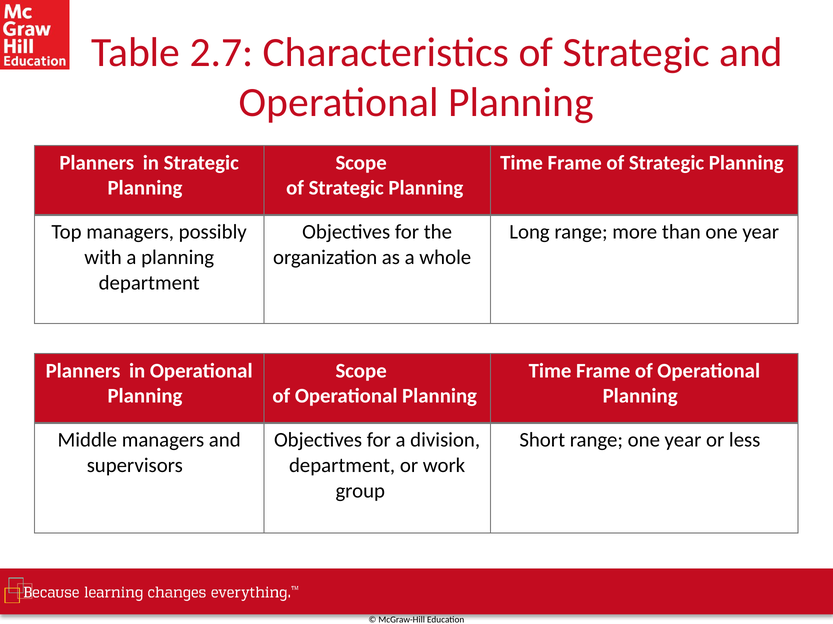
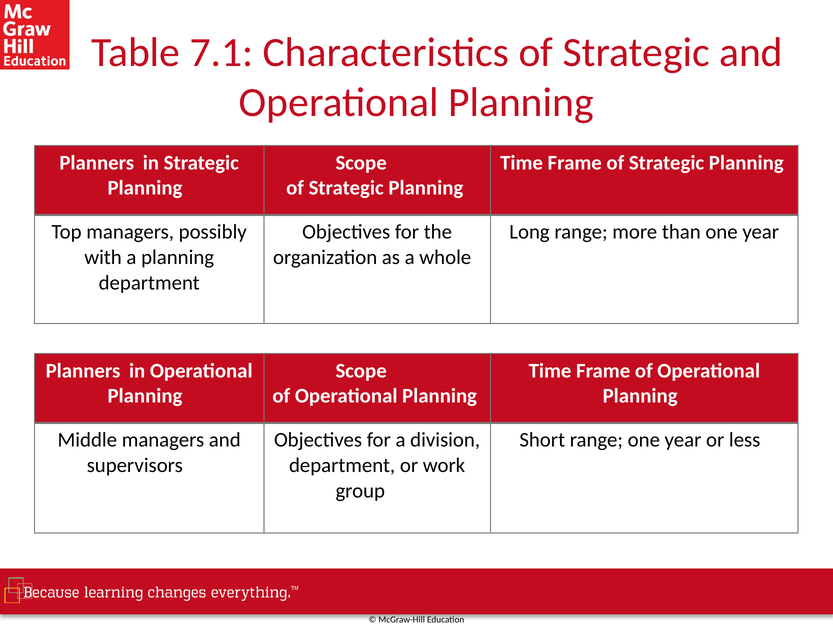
2.7: 2.7 -> 7.1 (221, 53)
